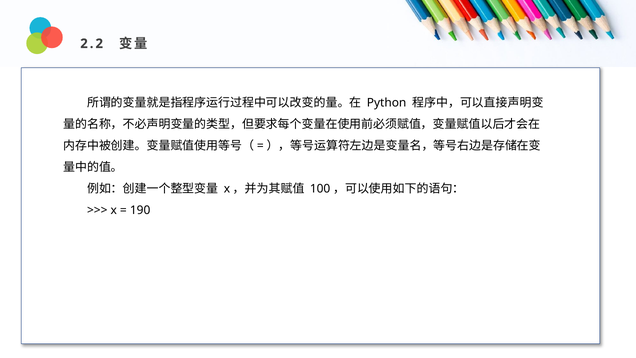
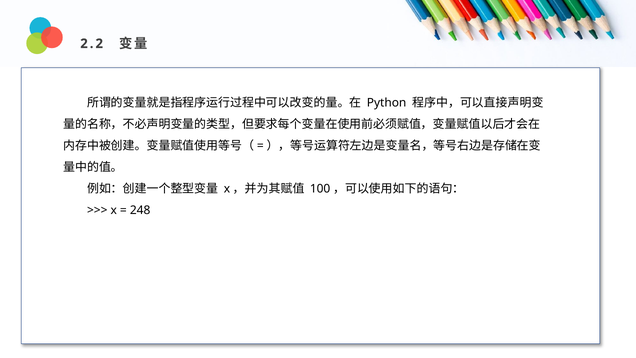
190: 190 -> 248 (140, 210)
